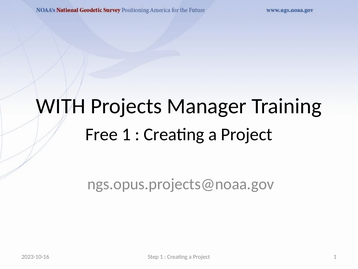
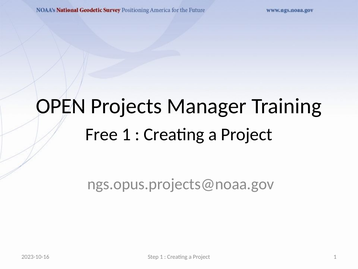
WITH: WITH -> OPEN (61, 106)
